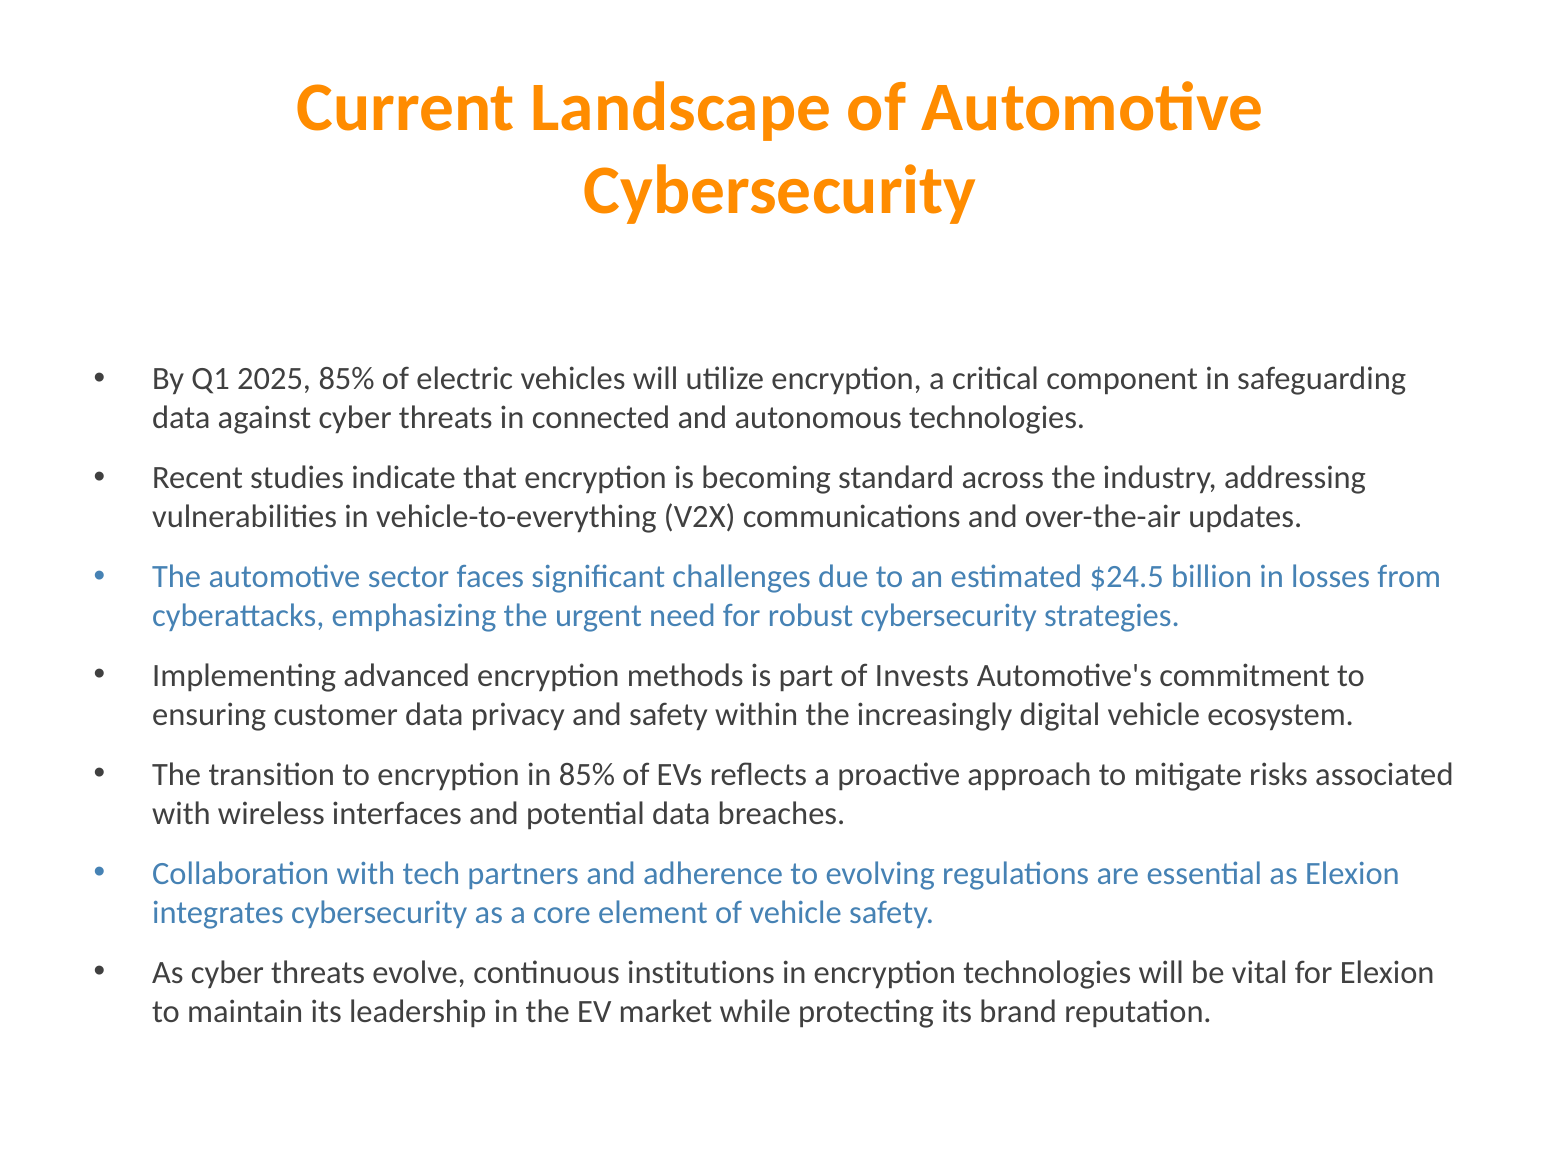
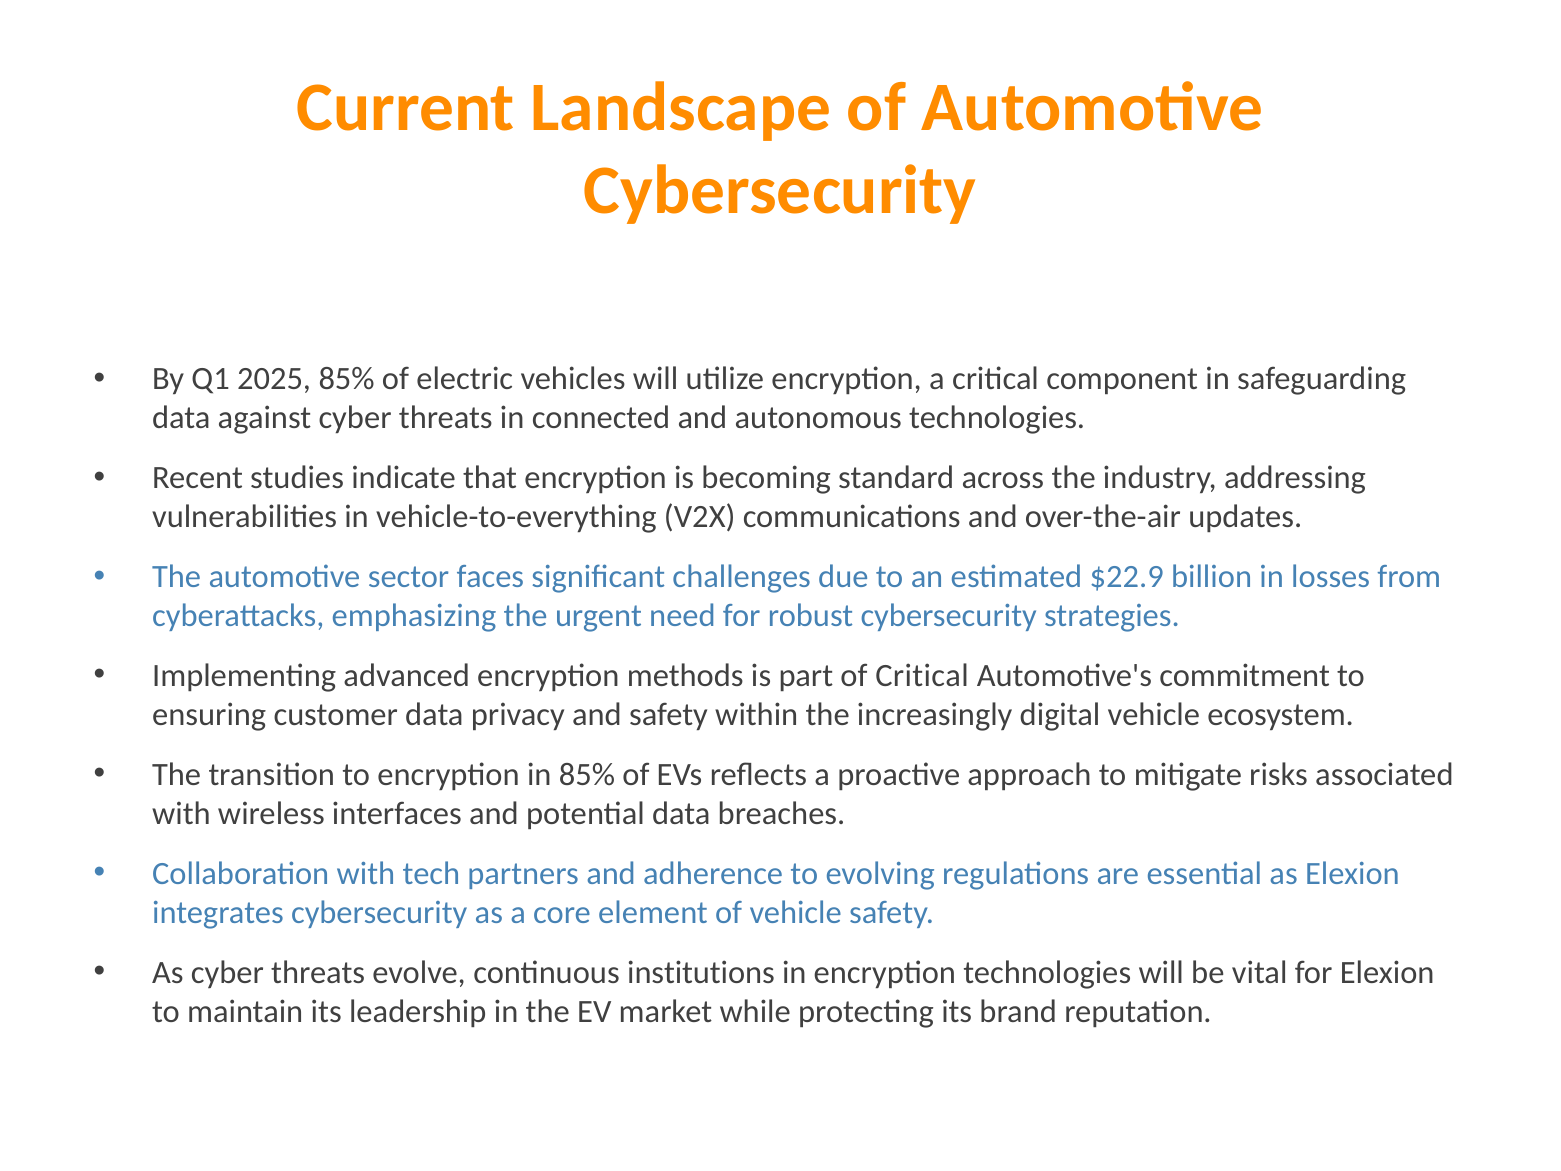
$24.5: $24.5 -> $22.9 (1127, 577)
of Invests: Invests -> Critical (922, 676)
